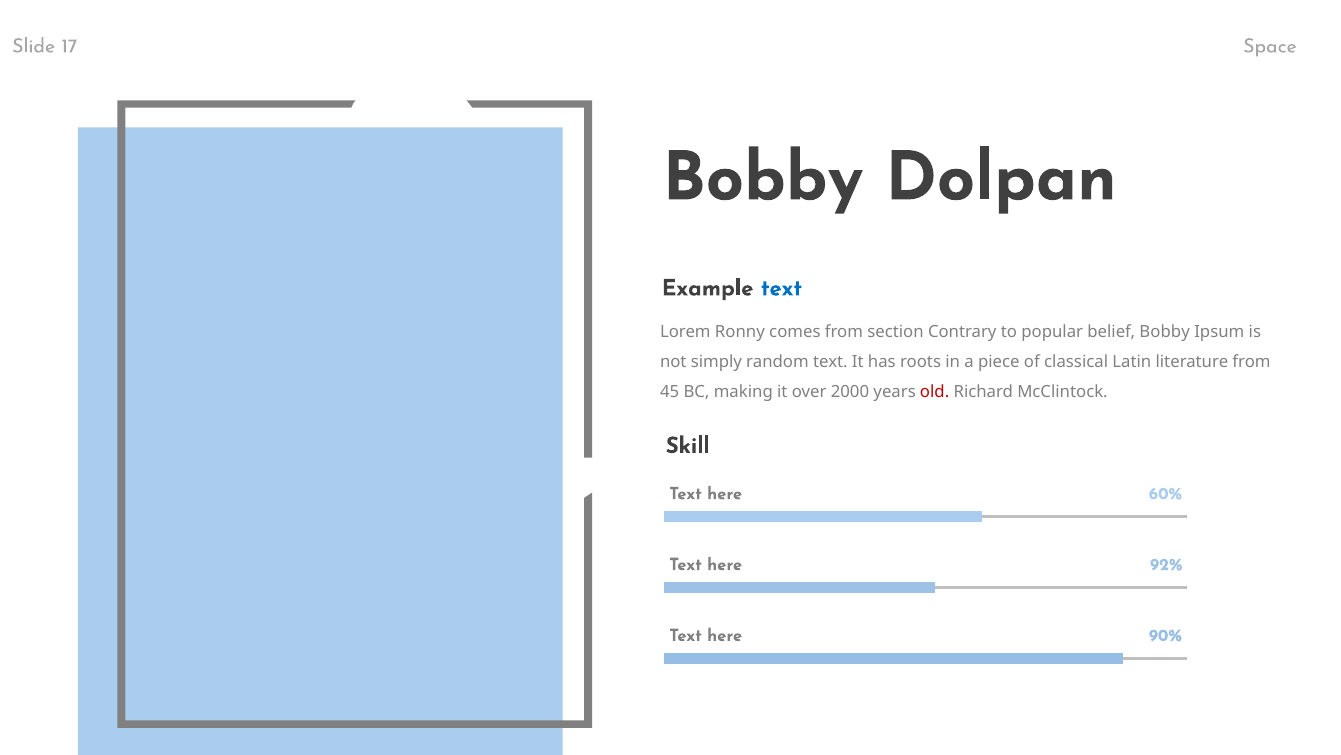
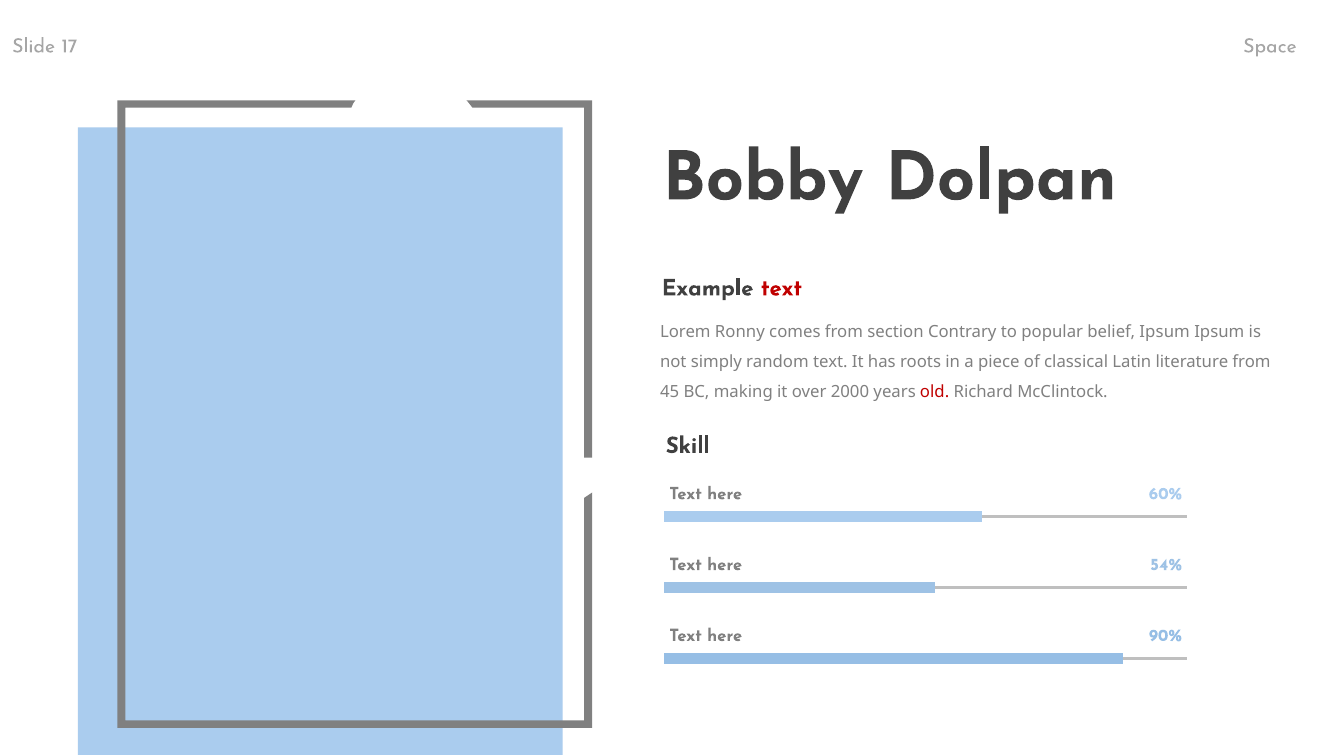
text colour: blue -> red (781, 288)
belief Bobby: Bobby -> Ipsum (1165, 331)
92%: 92% -> 54% (1166, 564)
